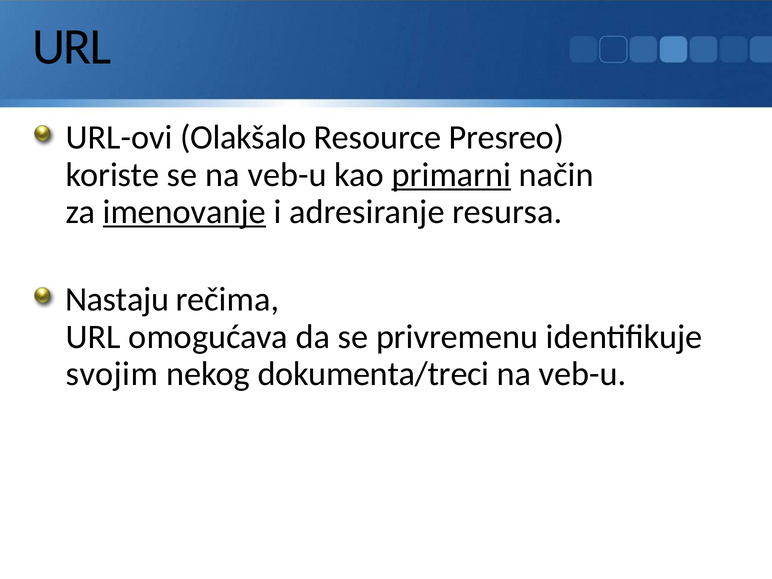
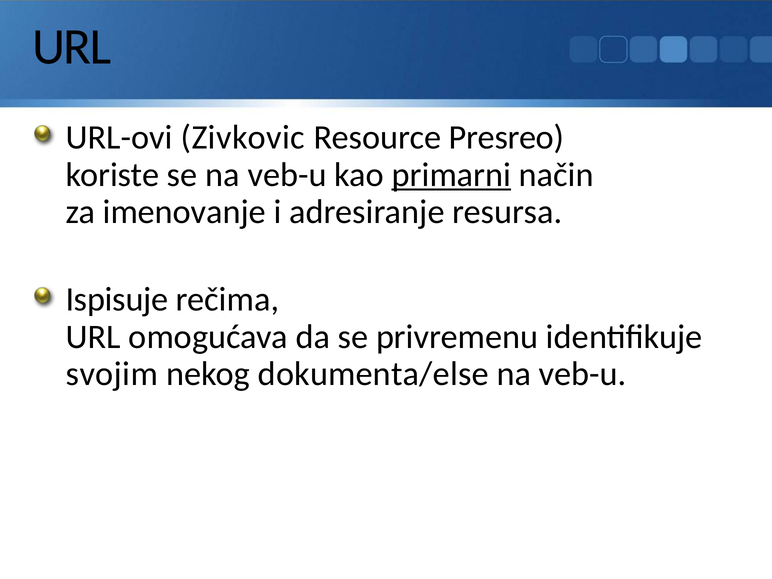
Olakšalo: Olakšalo -> Zivkovic (243, 138)
imenovanje underline: present -> none (184, 212)
Nastaju: Nastaju -> Ispisuje (117, 300)
dokumenta/treci: dokumenta/treci -> dokumenta/else (373, 374)
